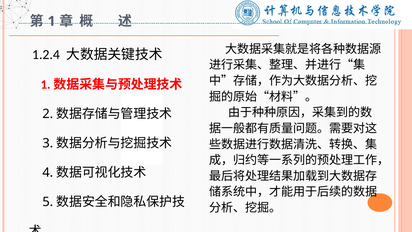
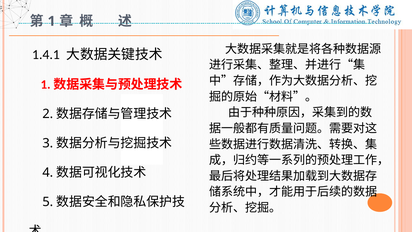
1.2.4: 1.2.4 -> 1.4.1 (46, 55)
